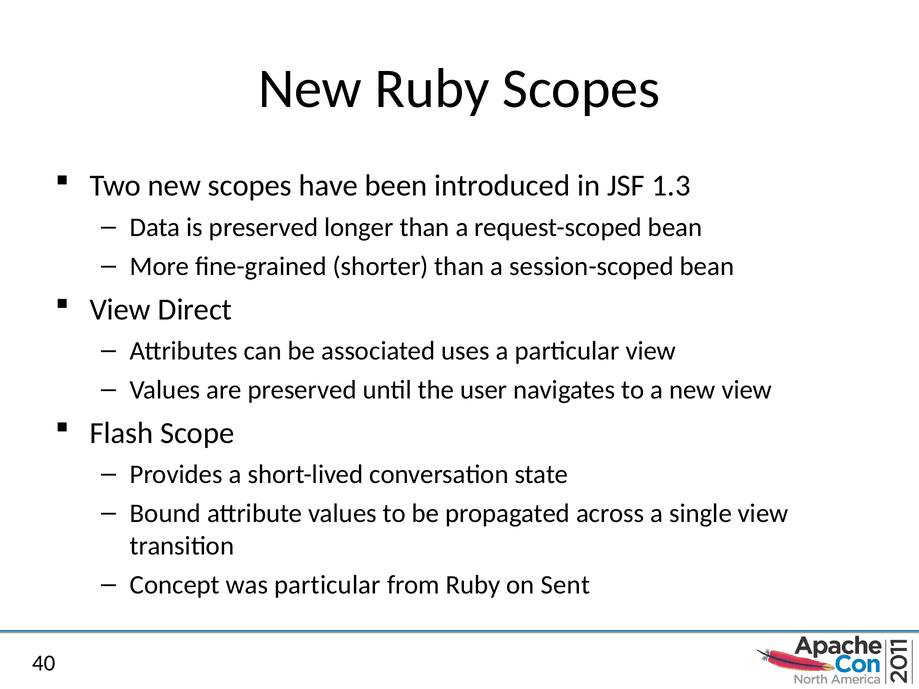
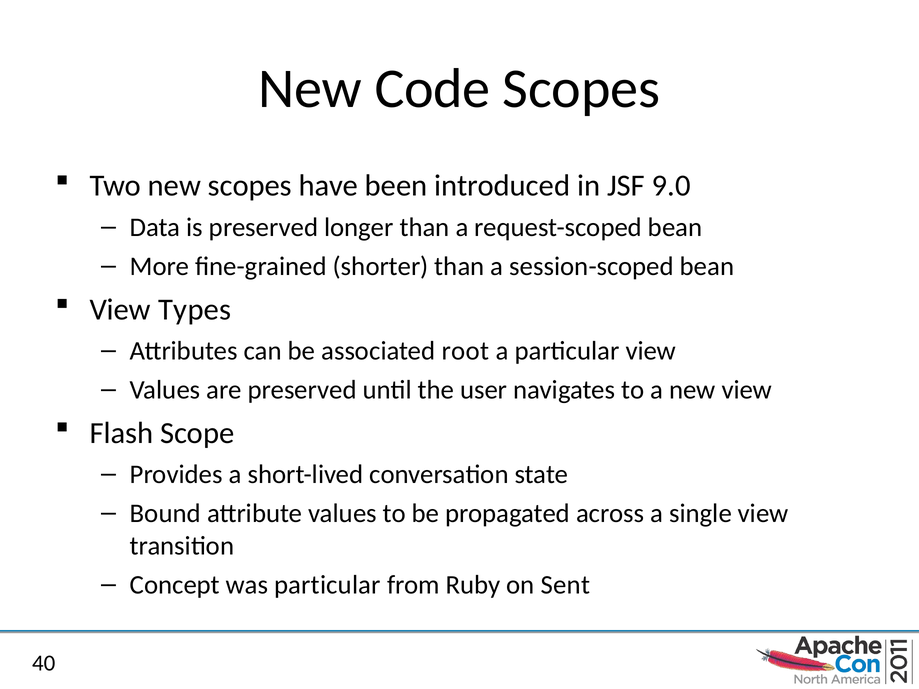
New Ruby: Ruby -> Code (433, 89)
1.3: 1.3 -> 9.0 (671, 186)
Direct: Direct -> Types (195, 310)
uses: uses -> root (465, 351)
